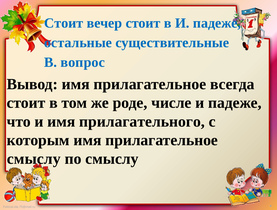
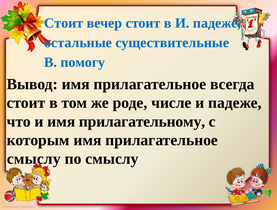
вопрос: вопрос -> помогу (83, 62)
прилагательного: прилагательного -> прилагательному (142, 122)
